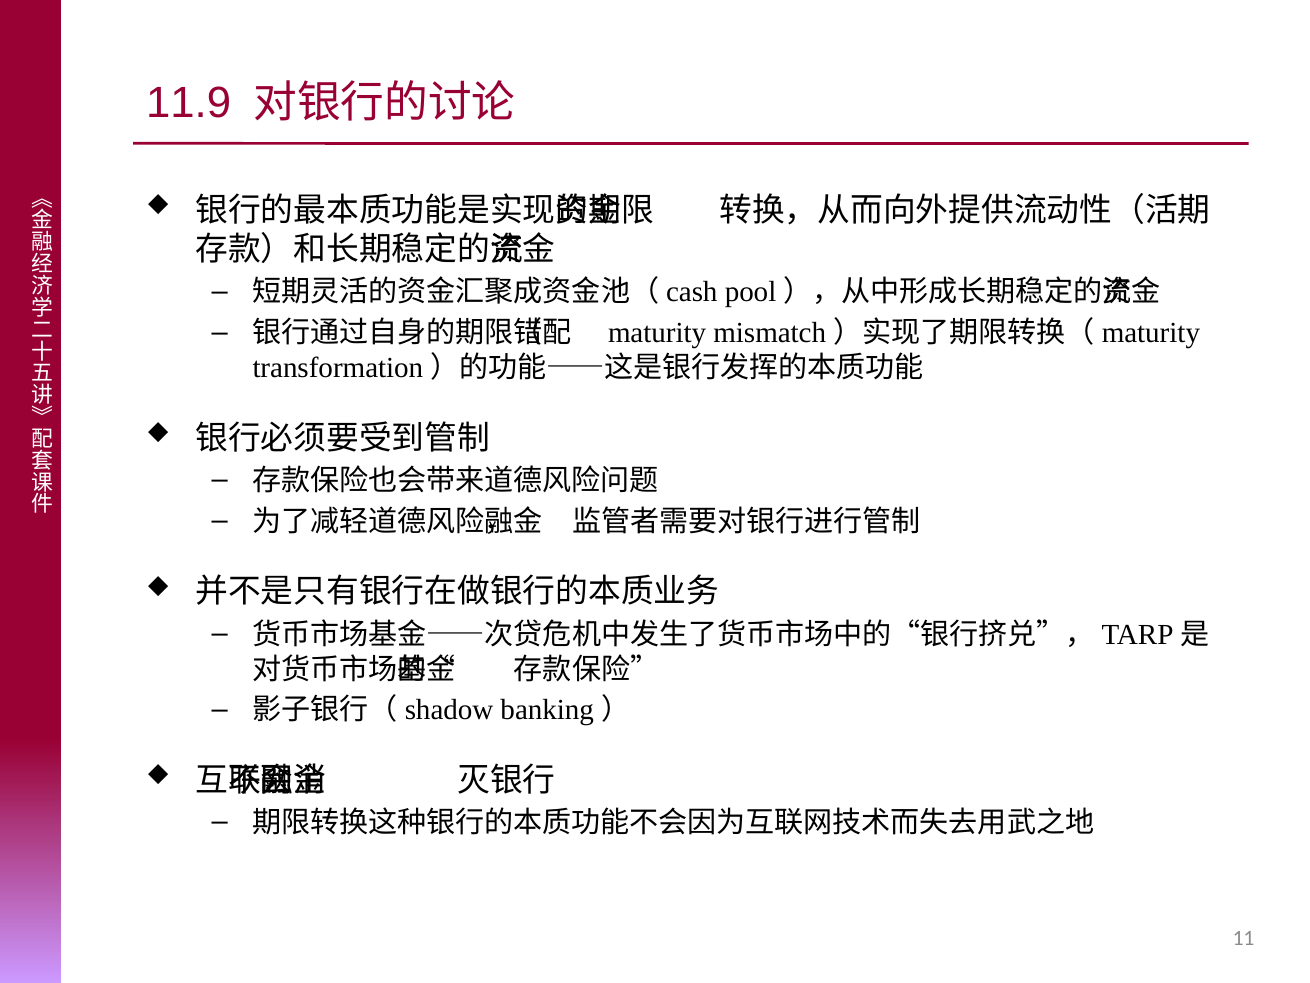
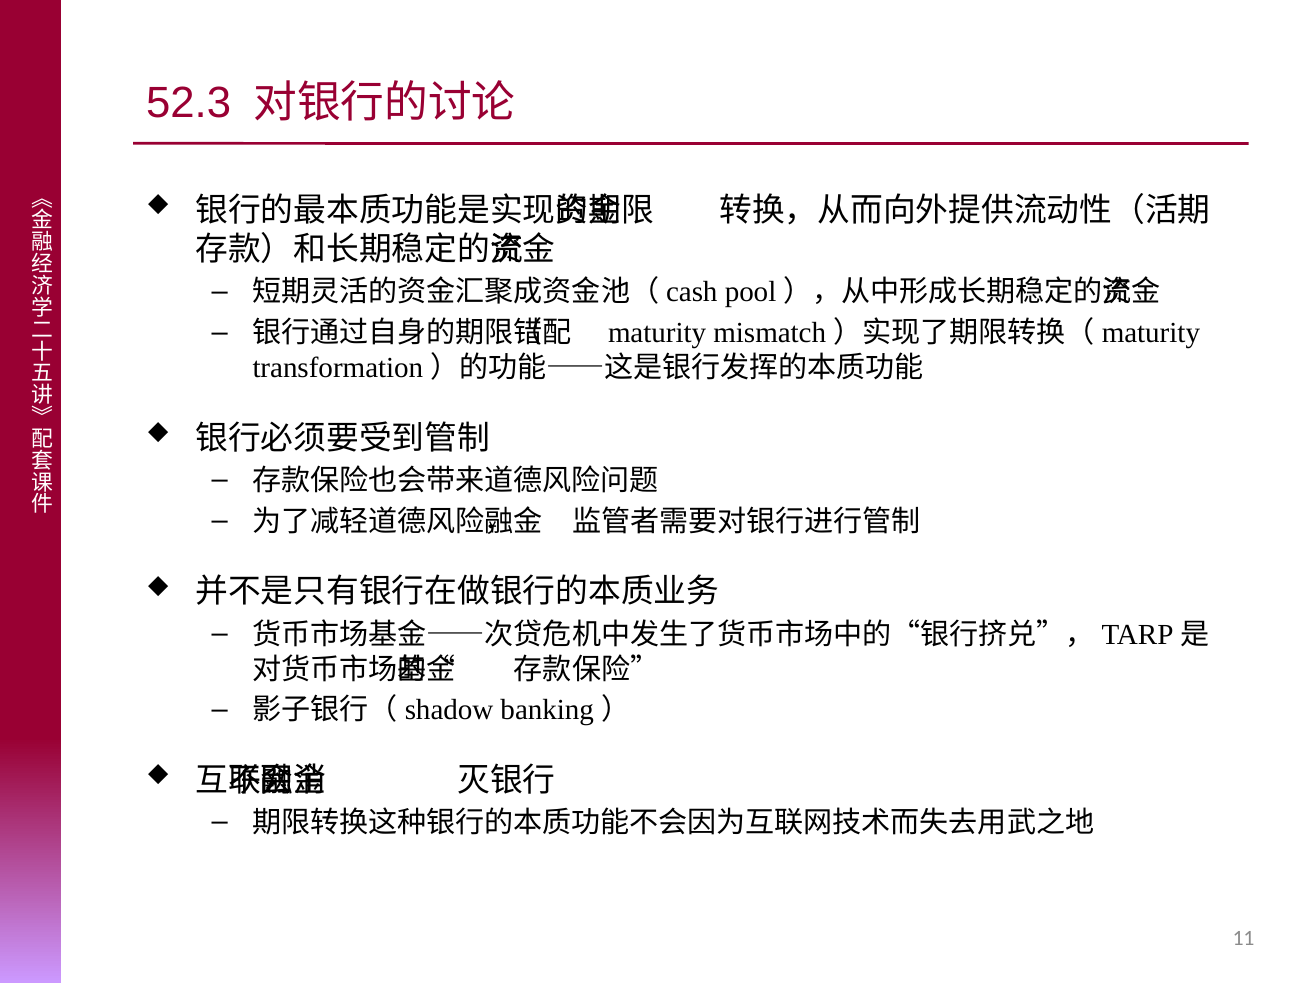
11.9: 11.9 -> 52.3 (189, 103)
